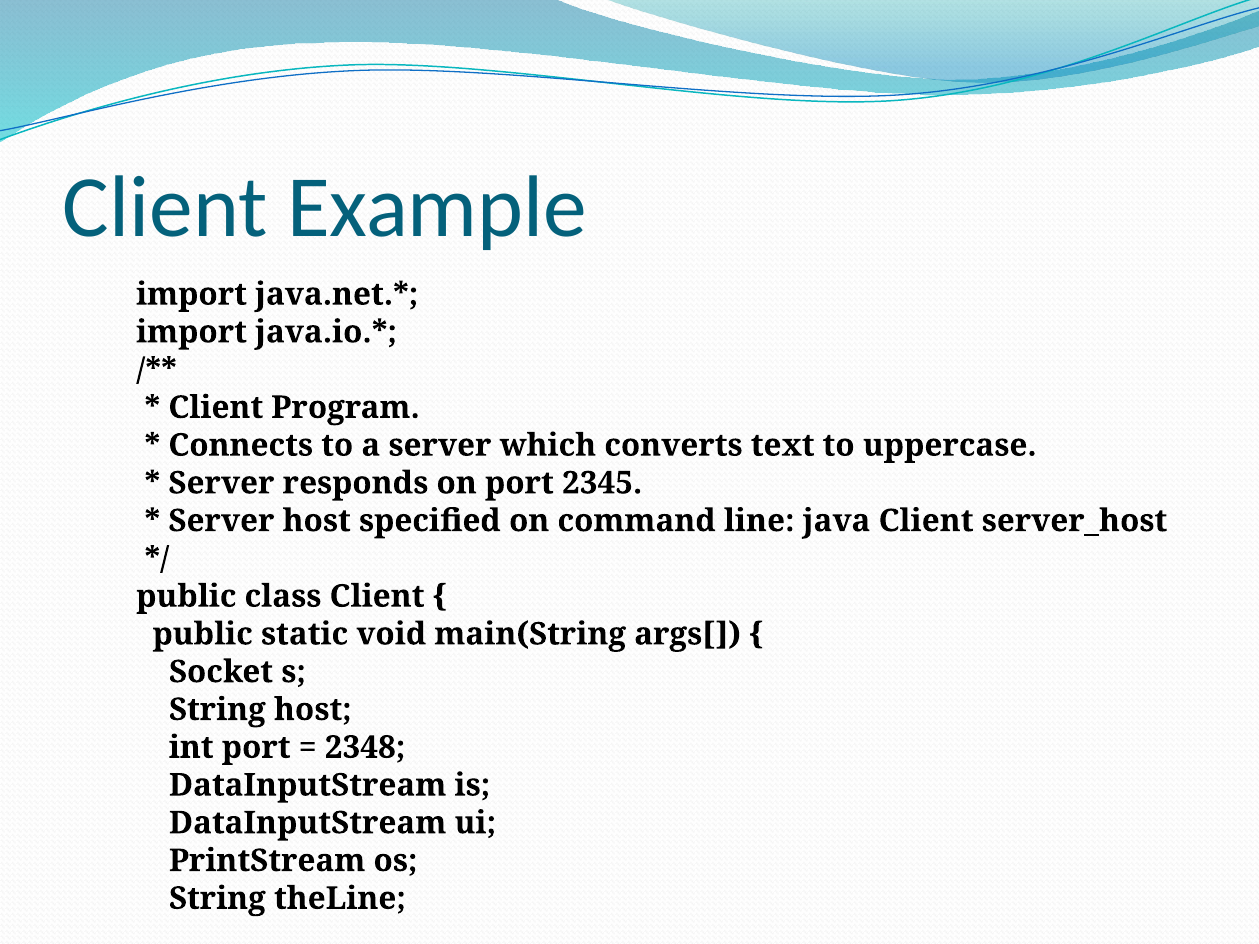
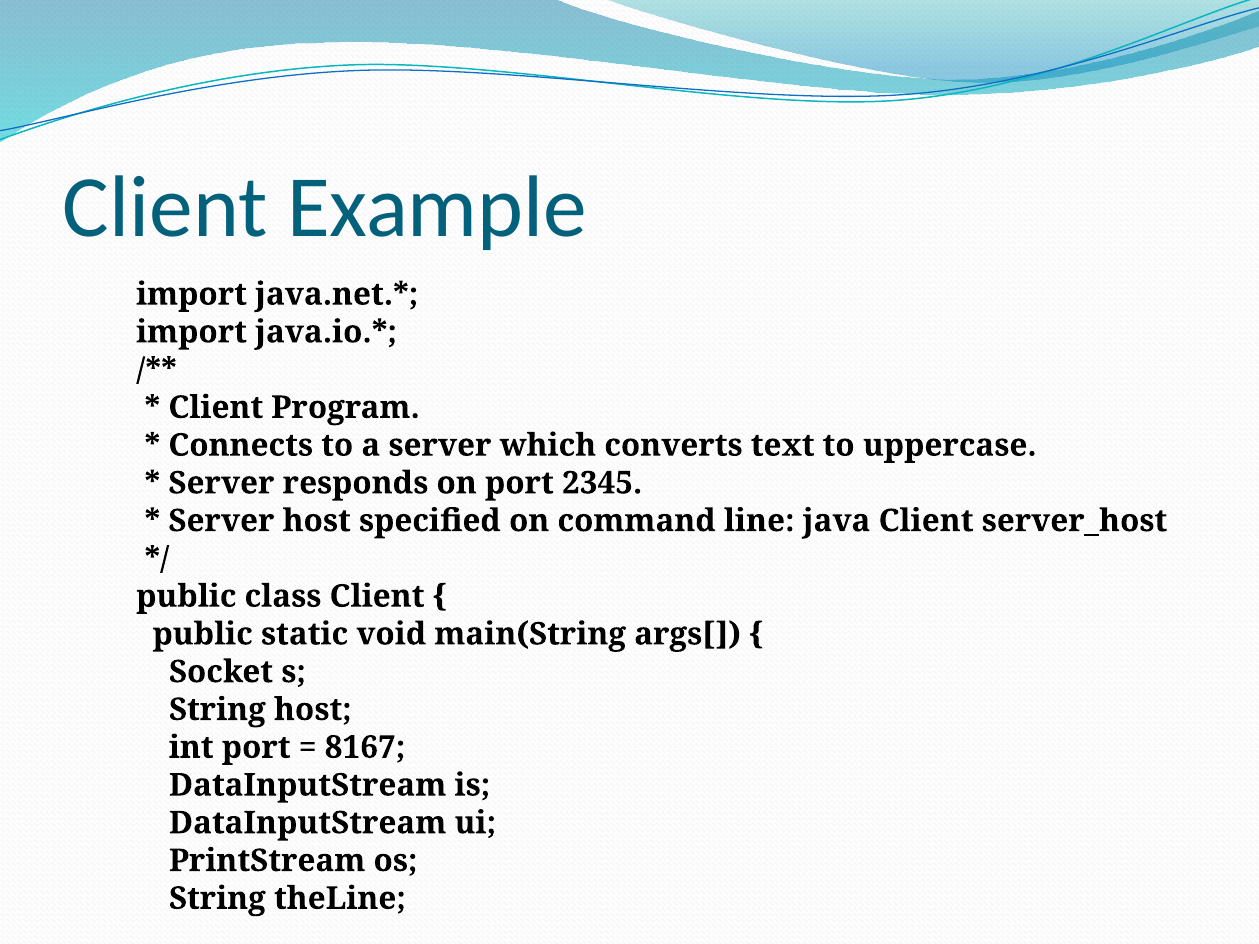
2348: 2348 -> 8167 (365, 748)
